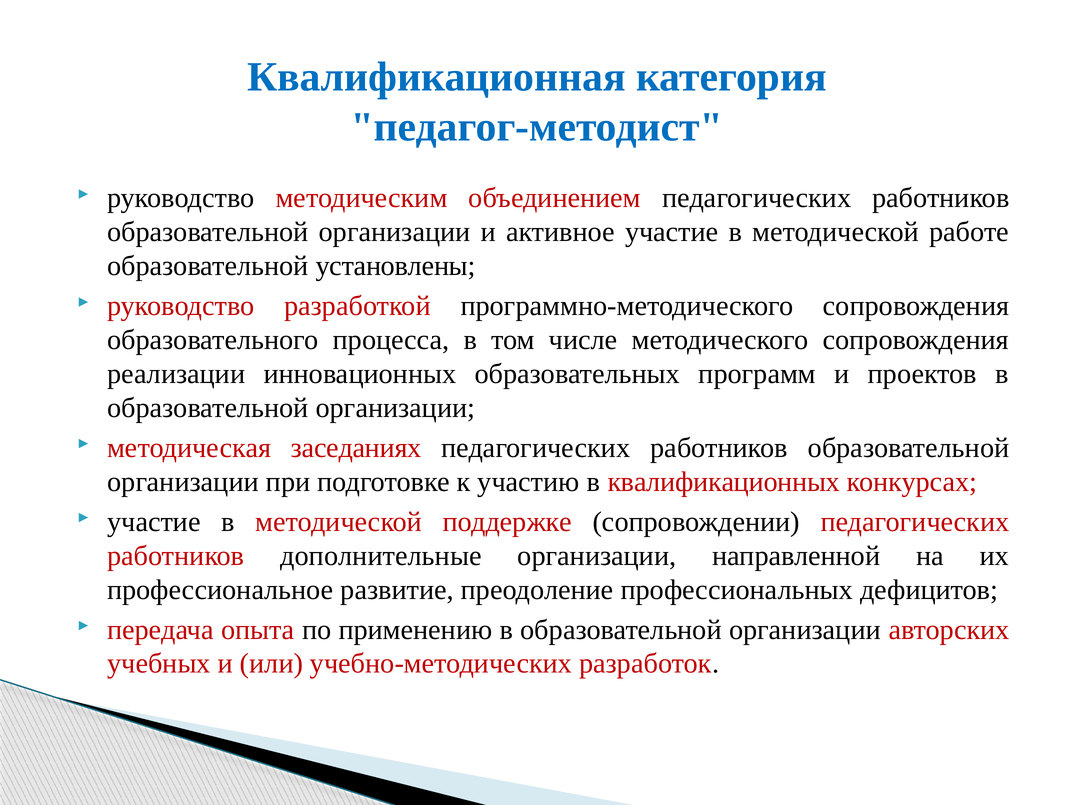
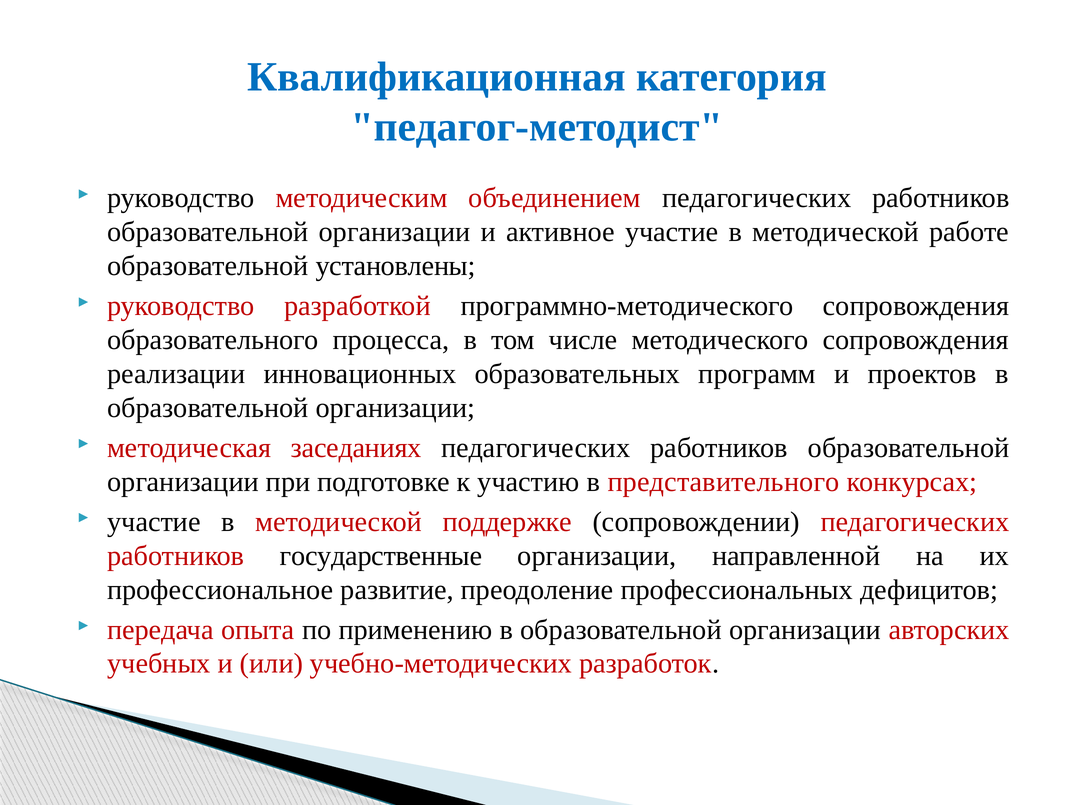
квалификационных: квалификационных -> представительного (724, 482)
дополнительные: дополнительные -> государственные (381, 556)
